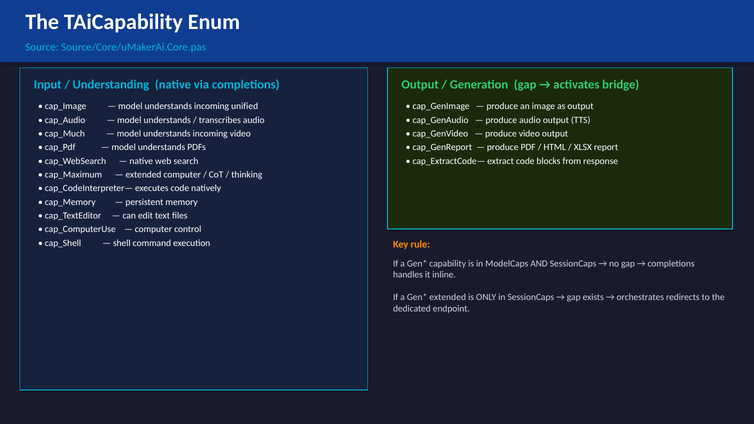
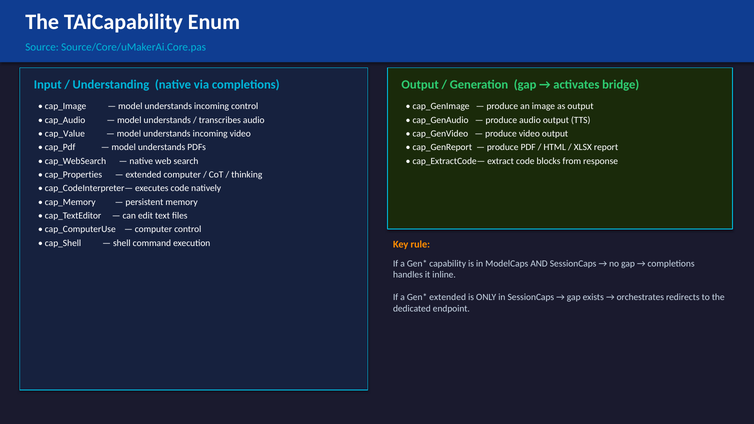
incoming unified: unified -> control (245, 106)
cap_Much: cap_Much -> cap_Value (65, 134)
cap_Maximum: cap_Maximum -> cap_Properties (74, 175)
